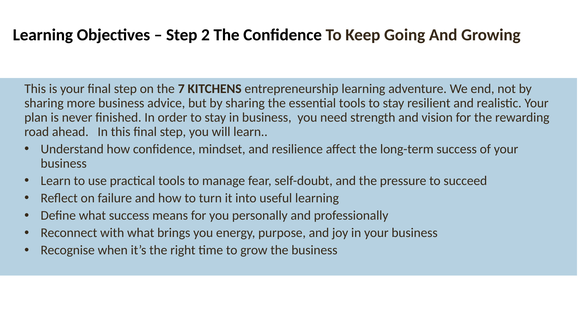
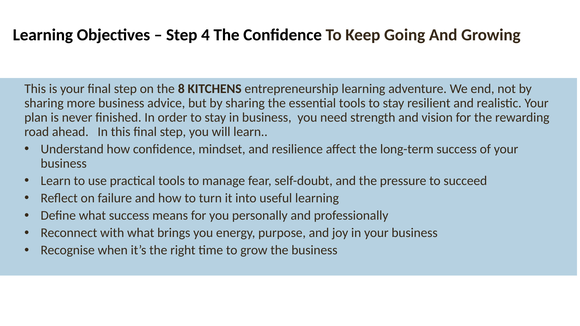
2: 2 -> 4 (205, 35)
7: 7 -> 8 (181, 89)
